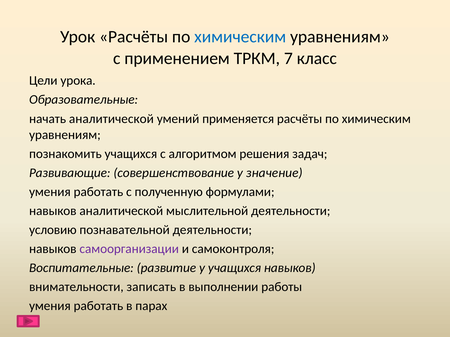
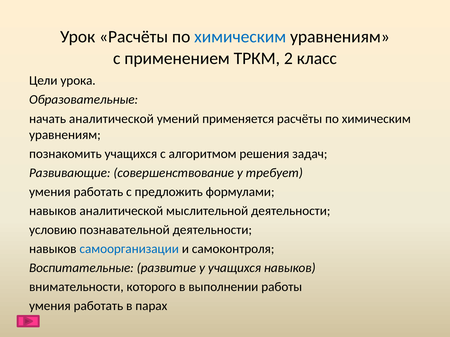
7: 7 -> 2 (288, 58)
значение: значение -> требует (274, 173)
полученную: полученную -> предложить (169, 192)
самоорганизации colour: purple -> blue (129, 249)
записать: записать -> которого (151, 287)
